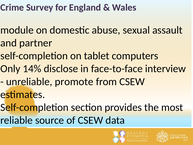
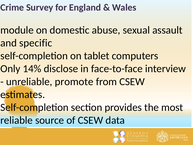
partner: partner -> specific (36, 43)
